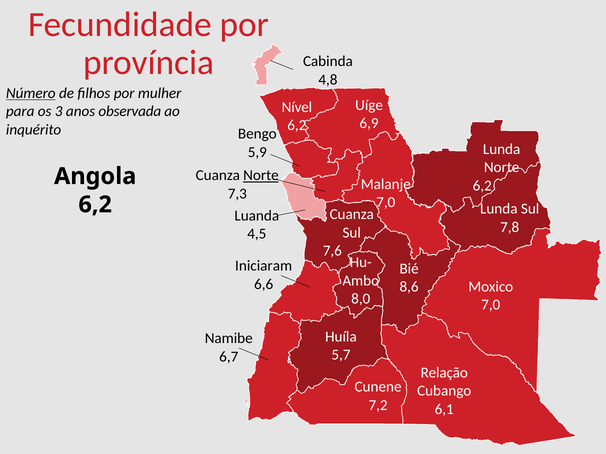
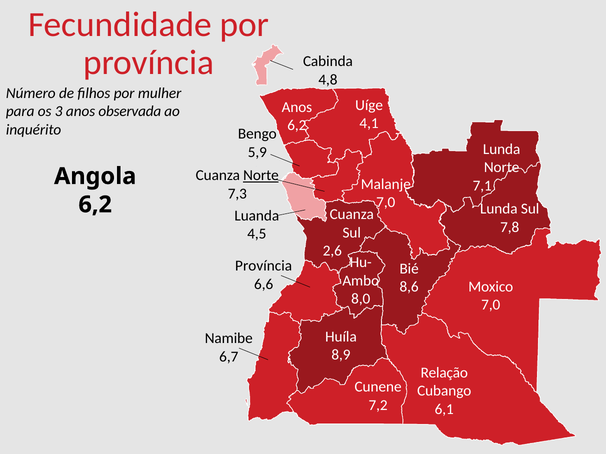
Número underline: present -> none (31, 93)
Nível: Nível -> Anos (297, 107)
6,9: 6,9 -> 4,1 (369, 123)
6,2: 6,2 -> 7,1 (482, 186)
7,6: 7,6 -> 2,6 (332, 251)
Iniciaram: Iniciaram -> Província (264, 266)
5,7: 5,7 -> 8,9 (341, 355)
